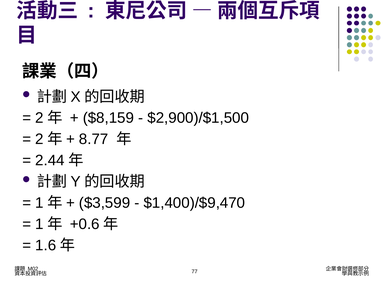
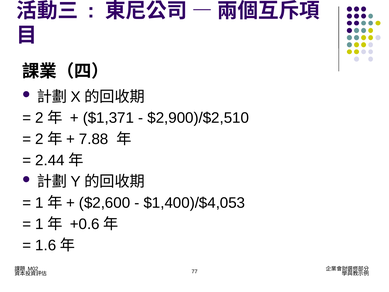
$8,159: $8,159 -> $1,371 (108, 118)
$2,900)/$1,500: $2,900)/$1,500 -> $2,900)/$2,510 (198, 118)
8.77: 8.77 -> 7.88 (94, 139)
$3,599: $3,599 -> $2,600 (105, 203)
$1,400)/$9,470: $1,400)/$9,470 -> $1,400)/$4,053 (194, 203)
